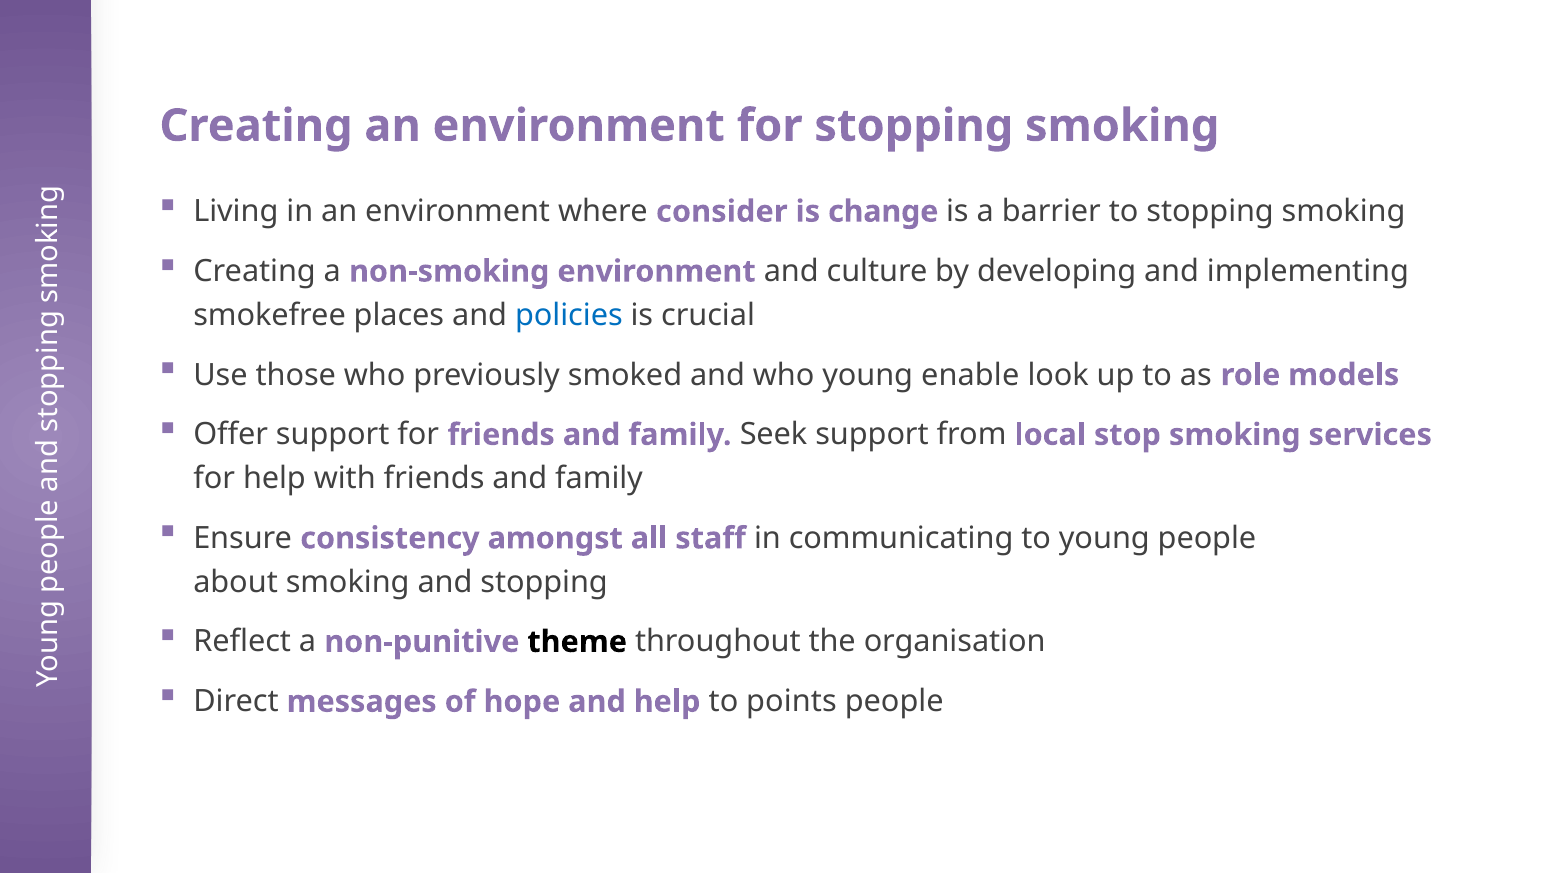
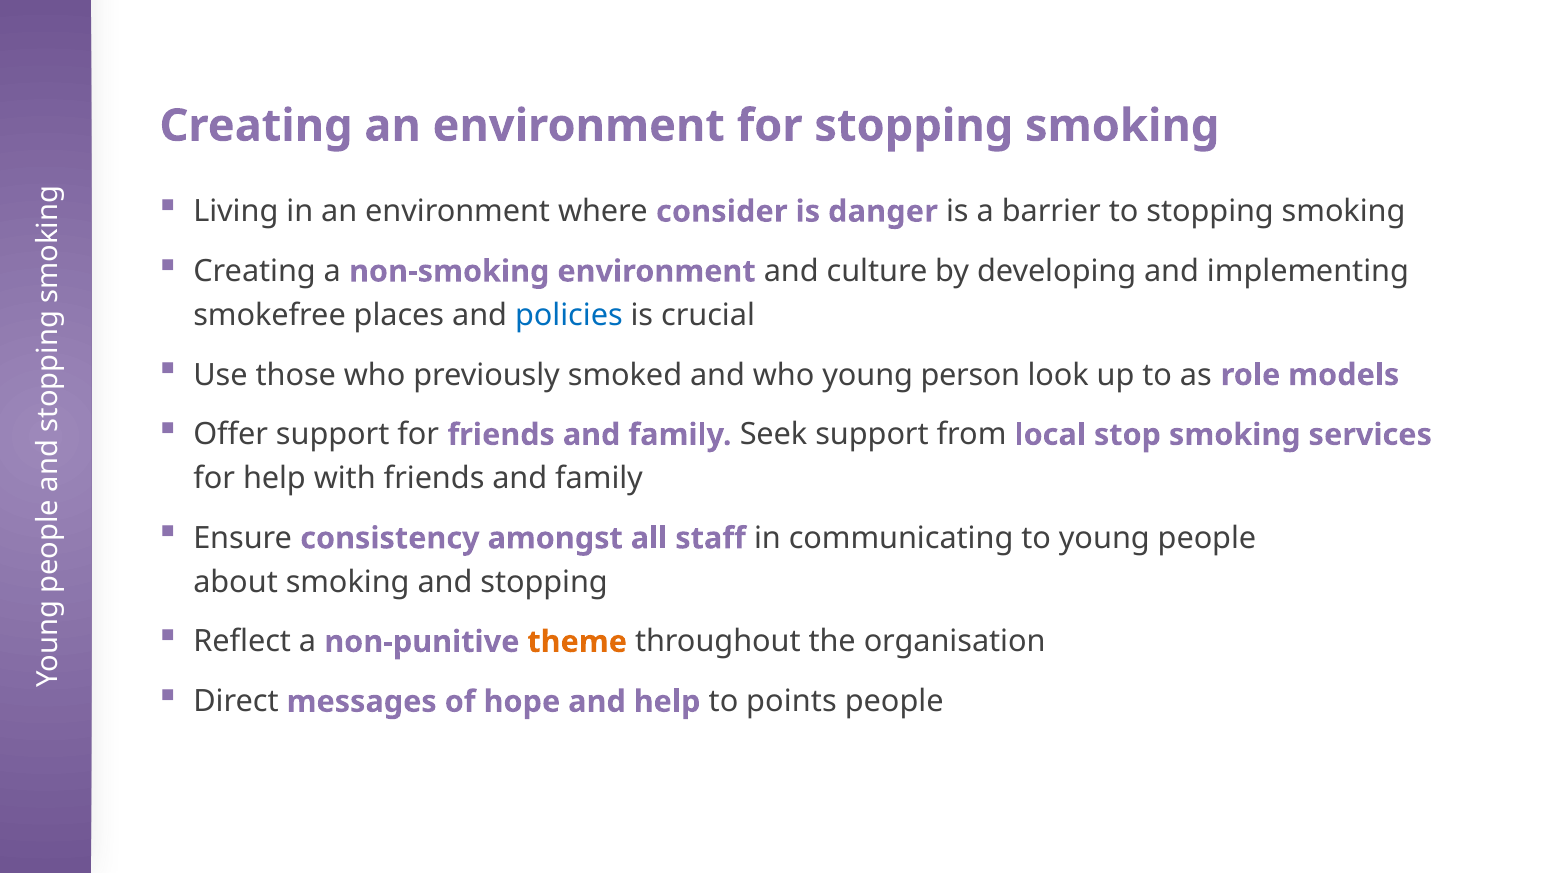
change: change -> danger (883, 211)
enable: enable -> person (970, 375)
theme colour: black -> orange (577, 641)
